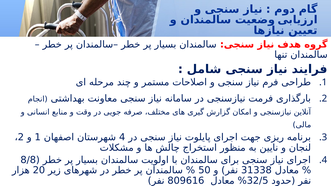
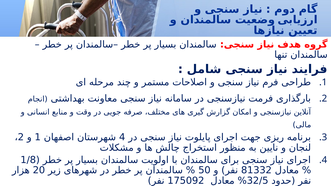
8/8: 8/8 -> 1/8 (28, 160)
31338: 31338 -> 81332 (256, 170)
809616: 809616 -> 175092 (186, 181)
